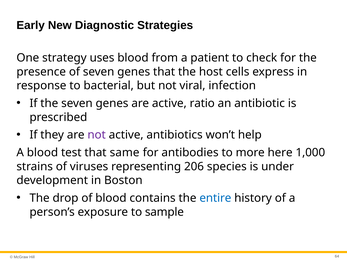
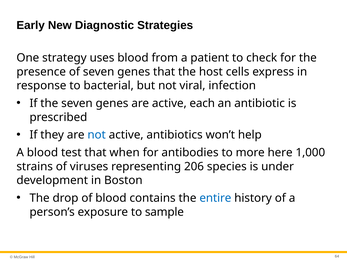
ratio: ratio -> each (202, 103)
not colour: purple -> blue (97, 135)
same: same -> when (125, 153)
